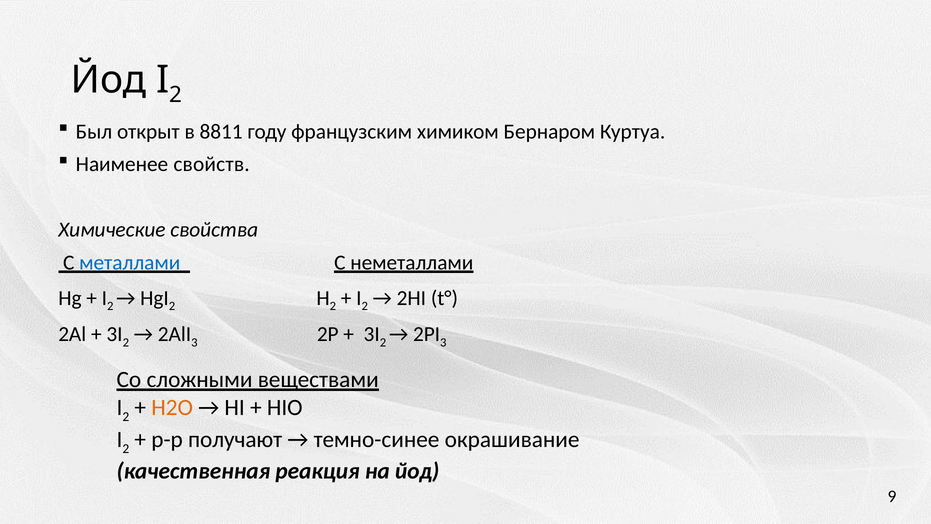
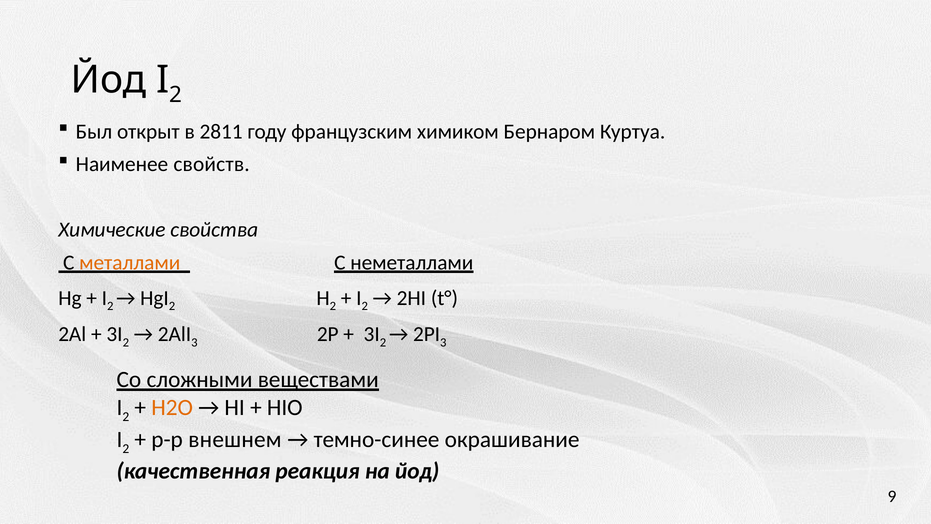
8811: 8811 -> 2811 (221, 131)
металлами colour: blue -> orange (130, 262)
получают: получают -> внешнем (235, 439)
